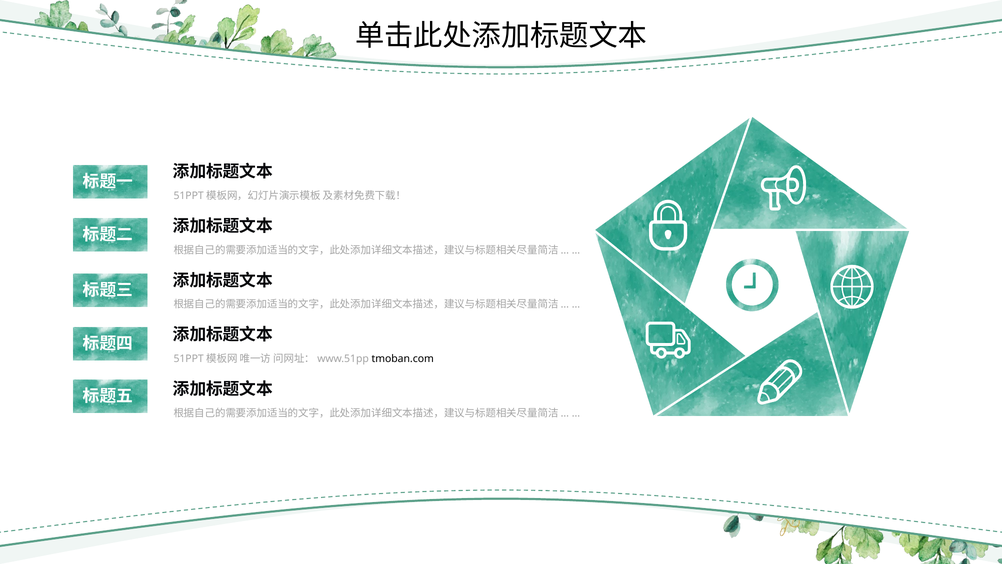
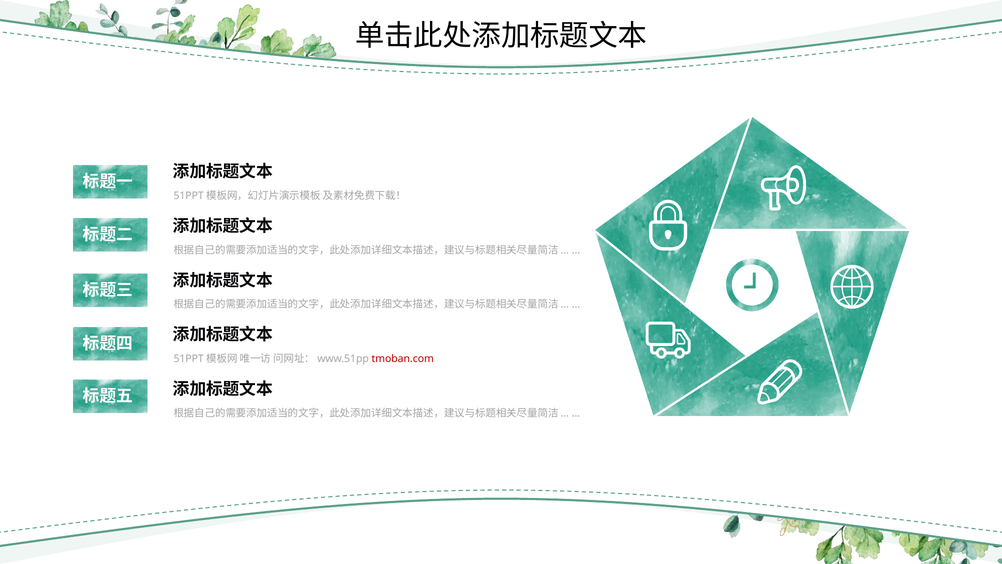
tmoban.com colour: black -> red (403, 359)
